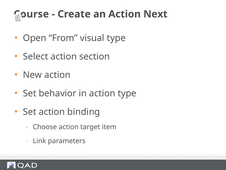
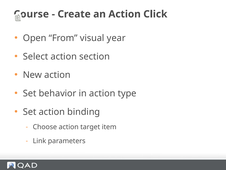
Next: Next -> Click (155, 14)
visual type: type -> year (116, 38)
